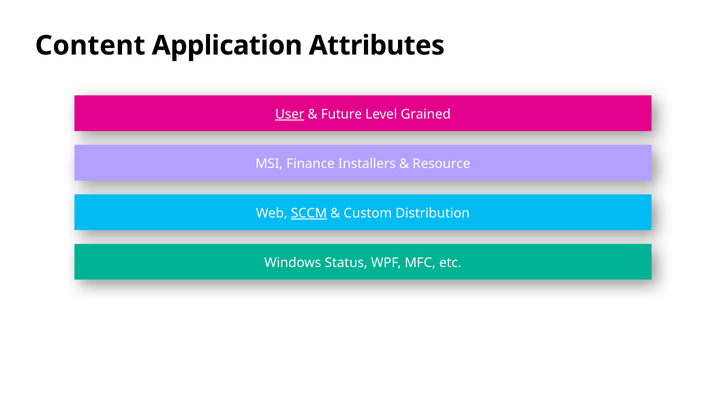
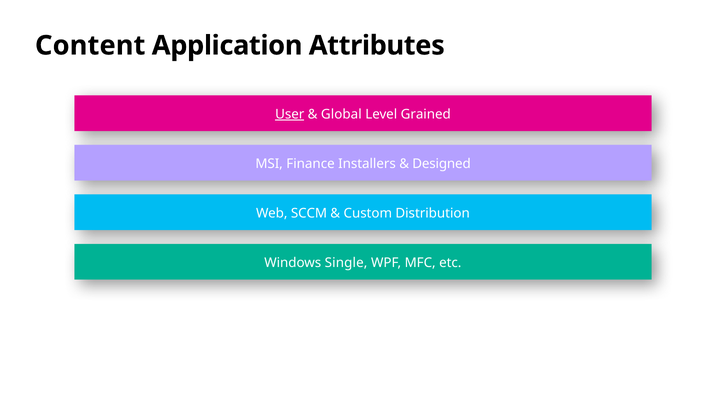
Future: Future -> Global (341, 114)
Resource: Resource -> Designed (442, 163)
SCCM underline: present -> none (309, 213)
Status: Status -> Single (346, 262)
